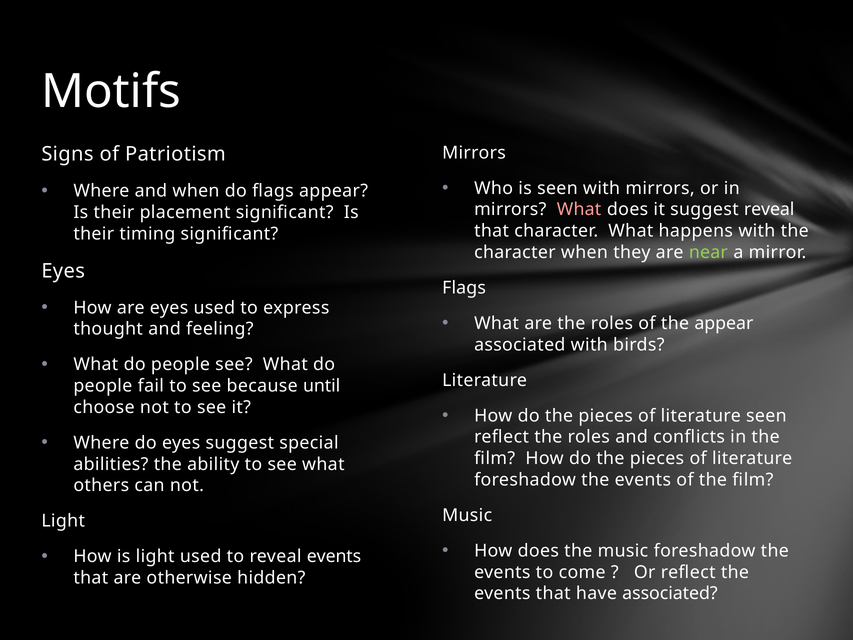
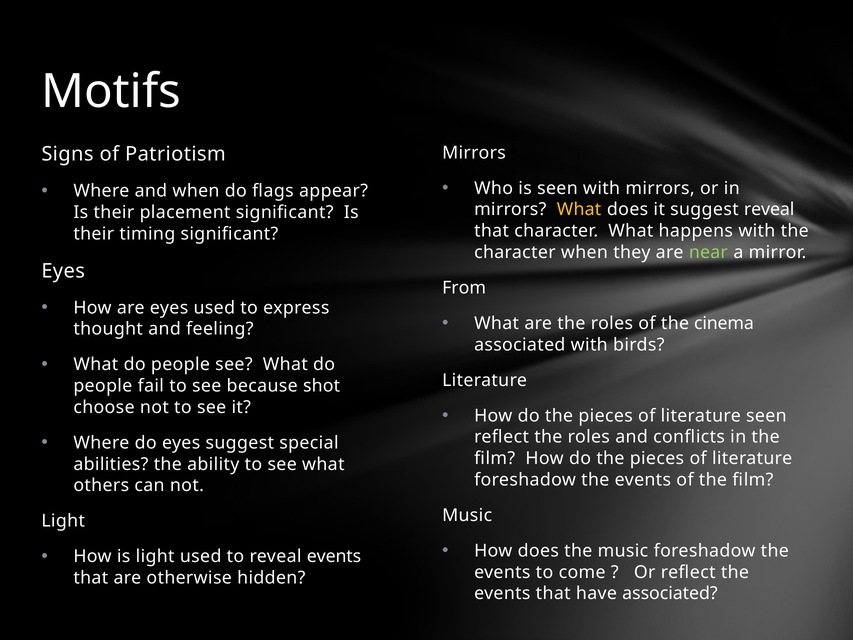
What colour: pink -> yellow (579, 210)
Flags: Flags -> From (464, 288)
the appear: appear -> cinema (724, 323)
until: until -> shot (322, 386)
